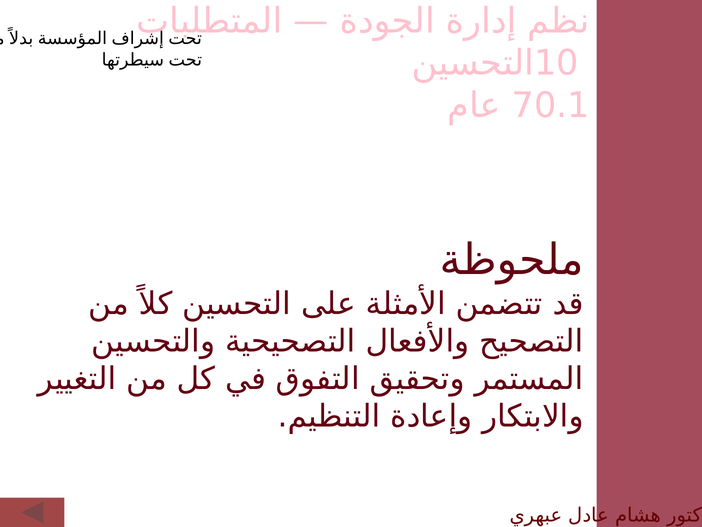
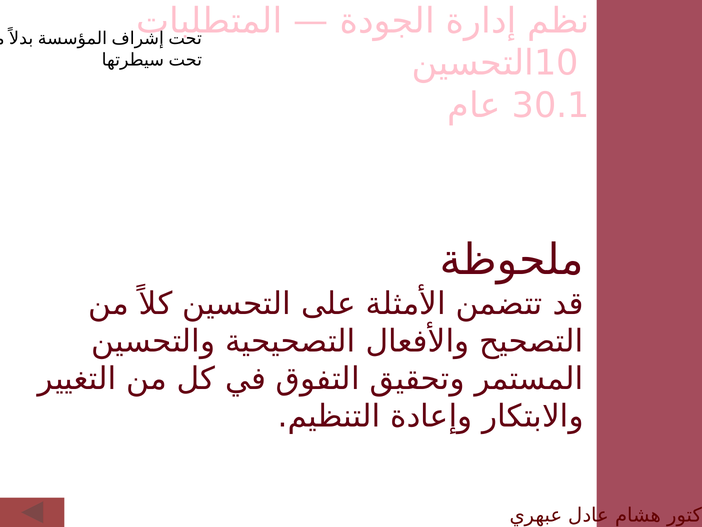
70.1: 70.1 -> 30.1 (551, 105)
